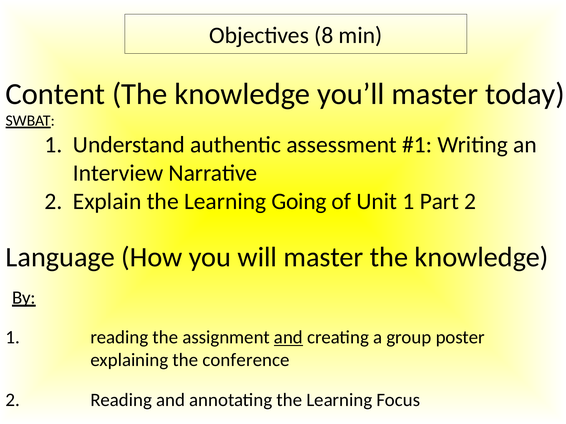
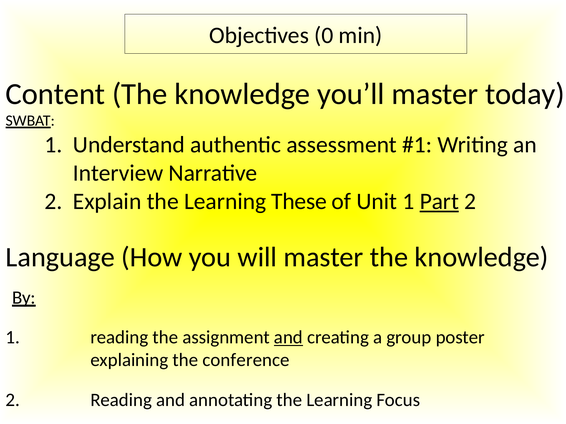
8: 8 -> 0 (324, 36)
Going: Going -> These (299, 202)
Part underline: none -> present (439, 202)
